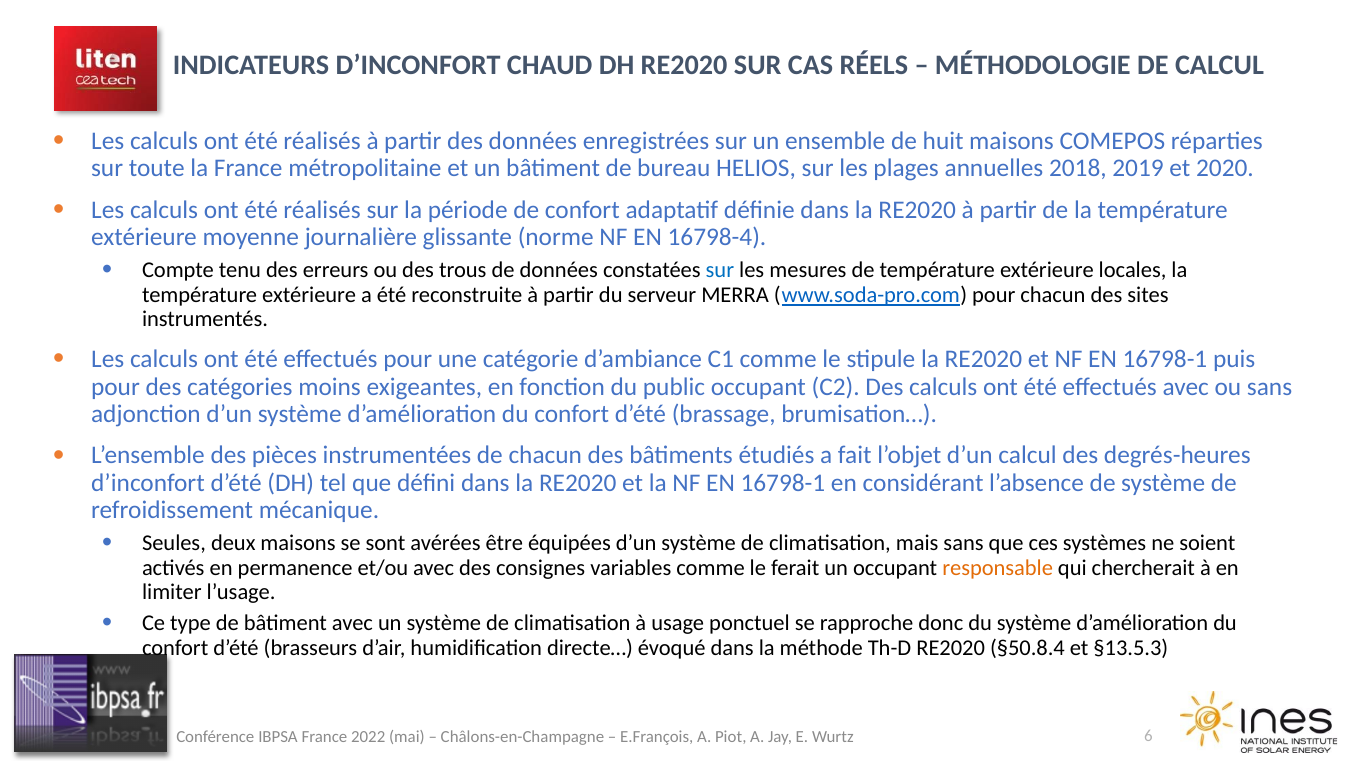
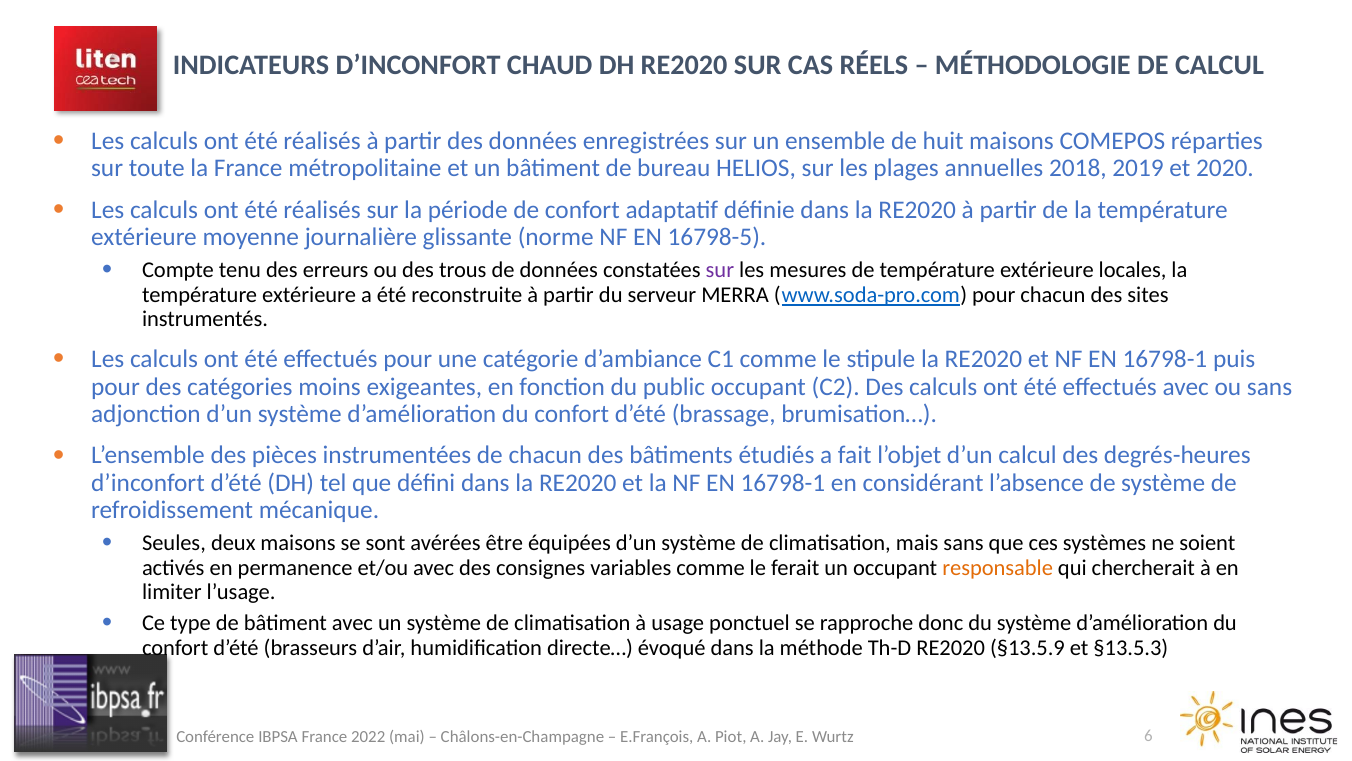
16798-4: 16798-4 -> 16798-5 (717, 237)
sur colour: blue -> purple (720, 270)
§50.8.4: §50.8.4 -> §13.5.9 (1027, 647)
